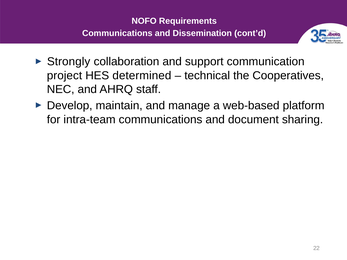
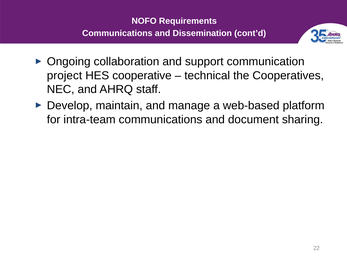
Strongly: Strongly -> Ongoing (69, 62)
determined: determined -> cooperative (142, 76)
